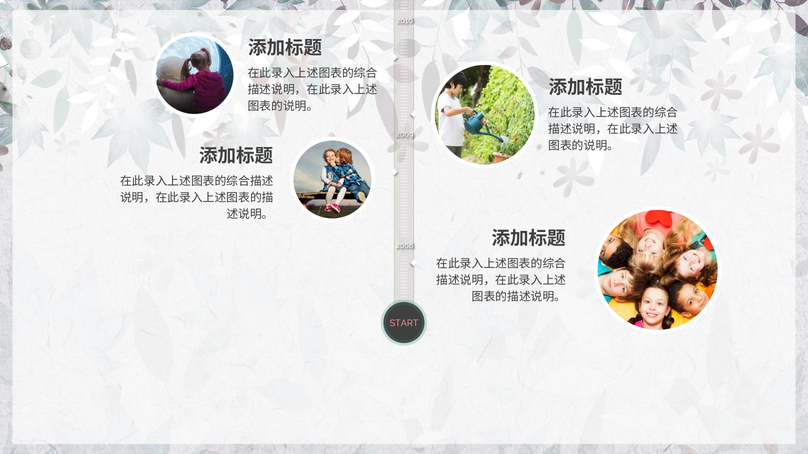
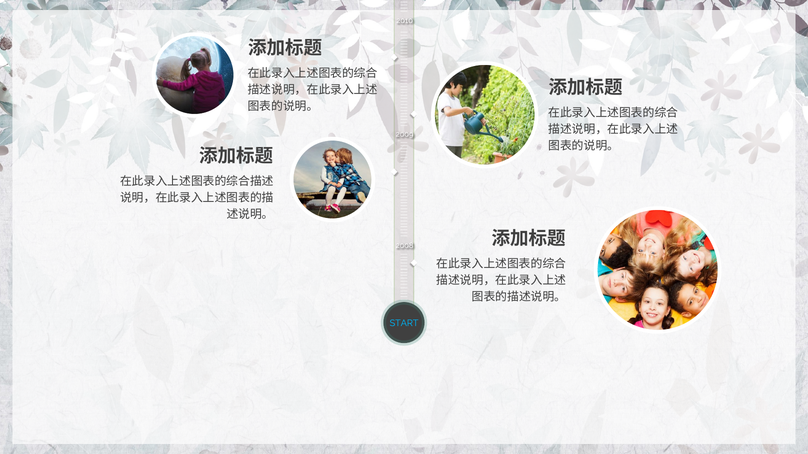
START colour: pink -> light blue (404, 323)
